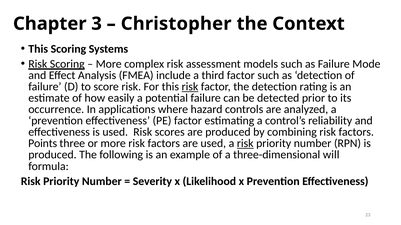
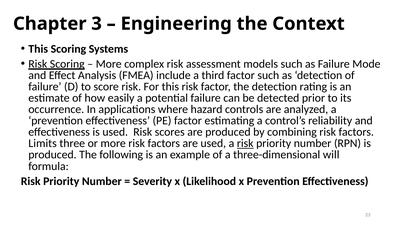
Christopher: Christopher -> Engineering (176, 24)
risk underline: present -> none (190, 87)
Points: Points -> Limits (43, 144)
